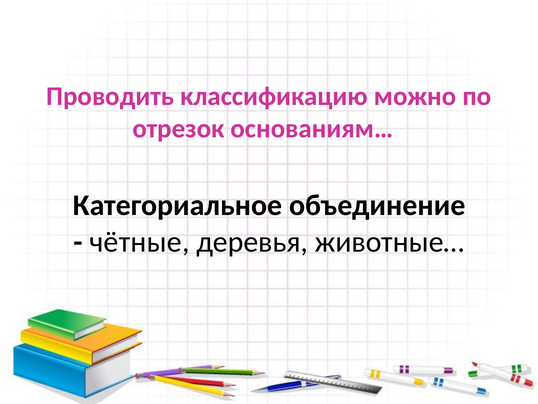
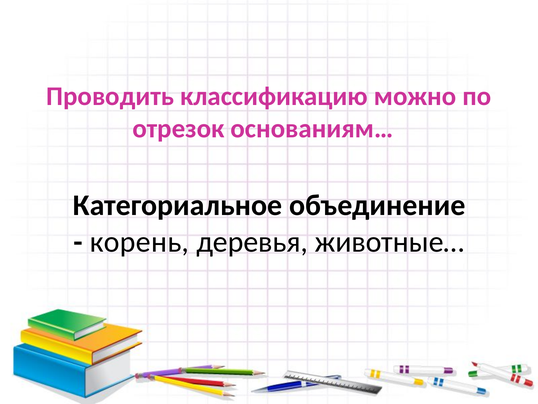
чётные: чётные -> корень (139, 242)
